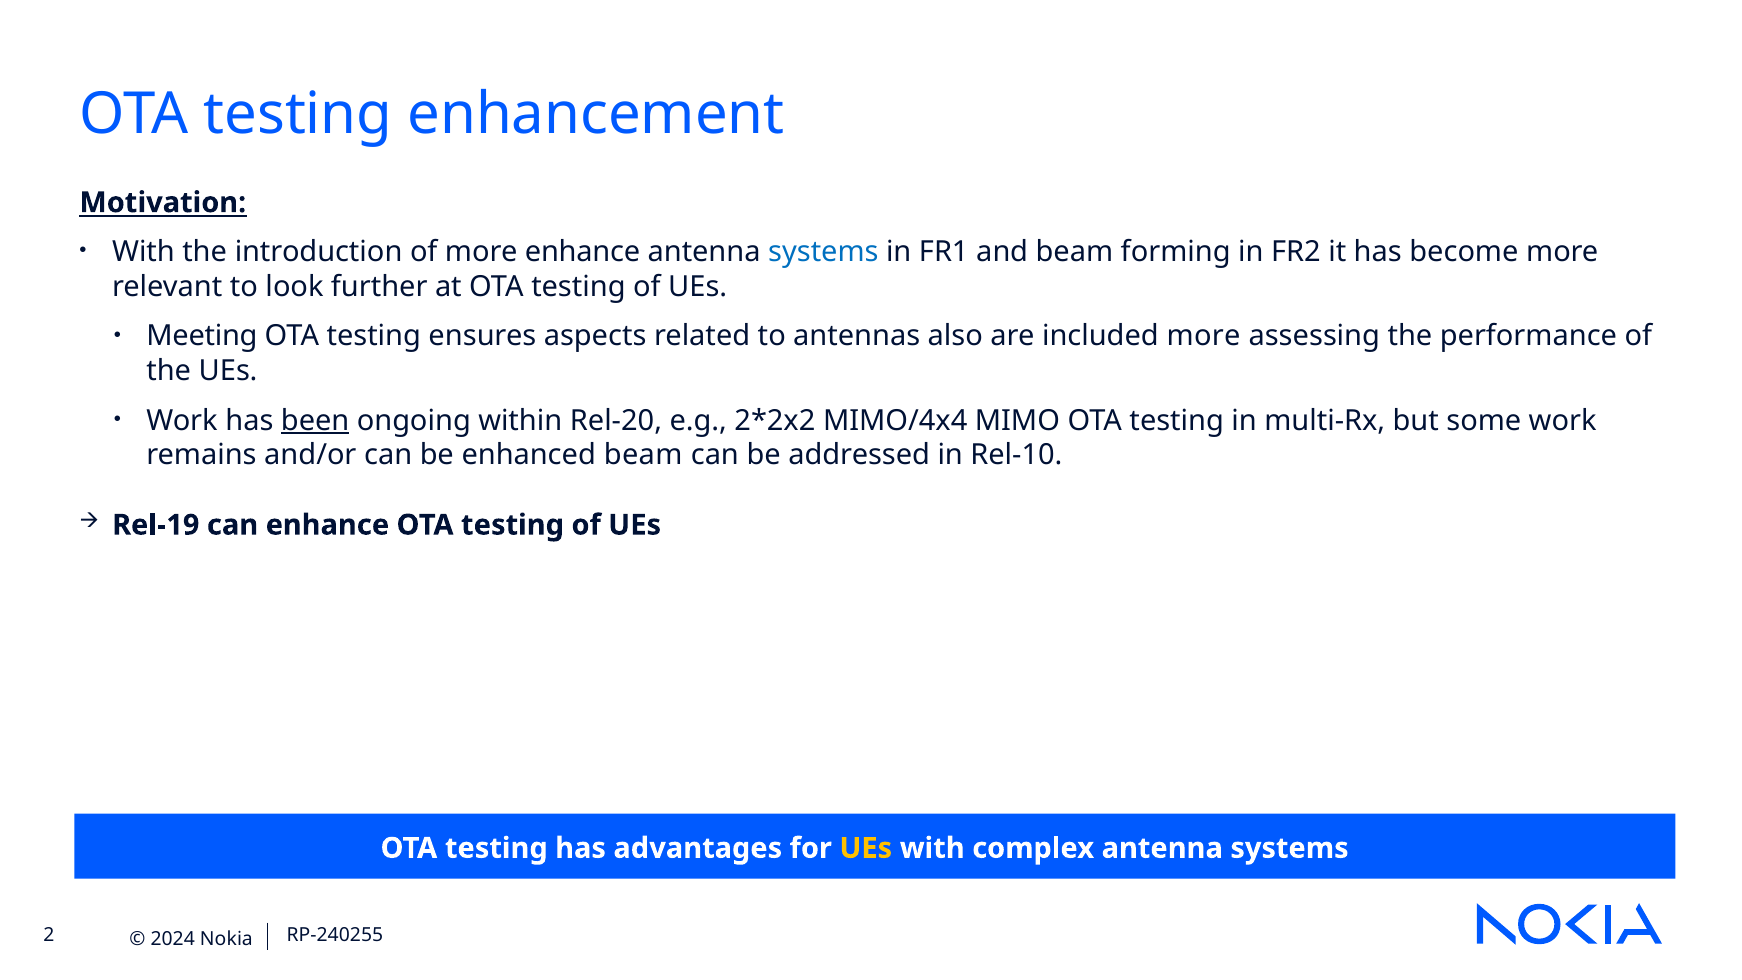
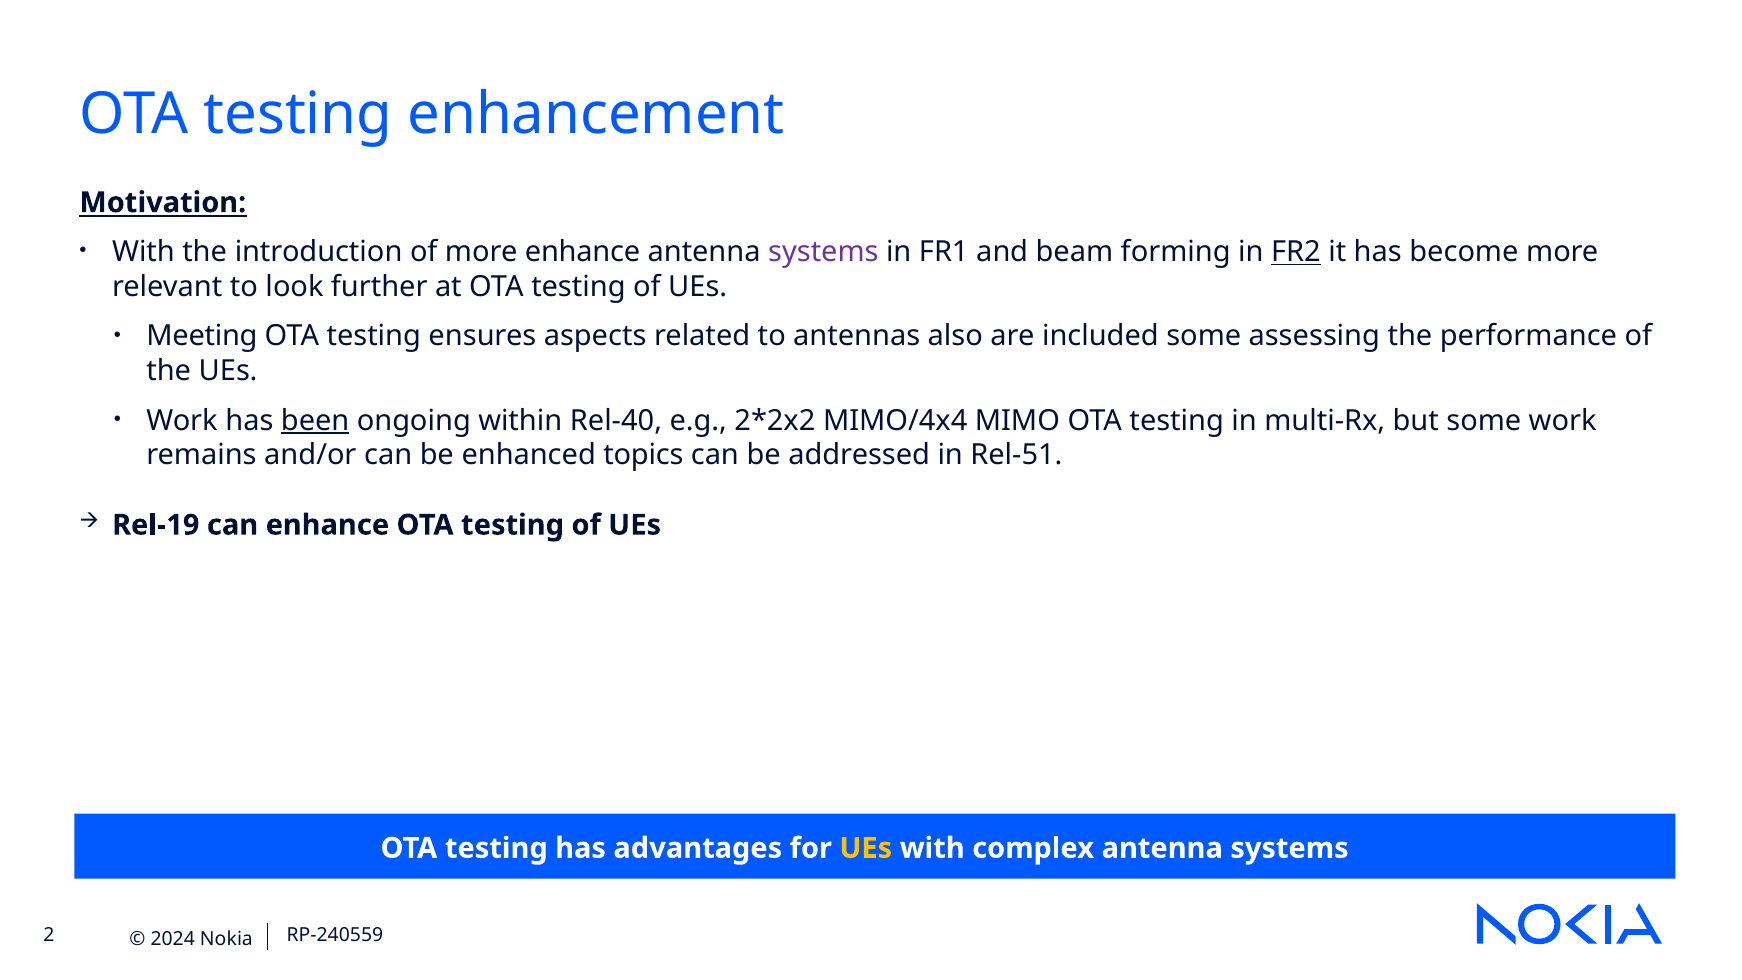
systems colour: blue -> purple (823, 252)
FR2 underline: none -> present (1296, 252)
included more: more -> some (1204, 336)
Rel-20: Rel-20 -> Rel-40 (616, 420)
enhanced beam: beam -> topics (643, 455)
Rel-10: Rel-10 -> Rel-51 (1016, 455)
RP-240255: RP-240255 -> RP-240559 (335, 935)
